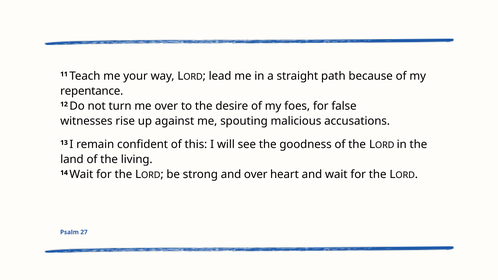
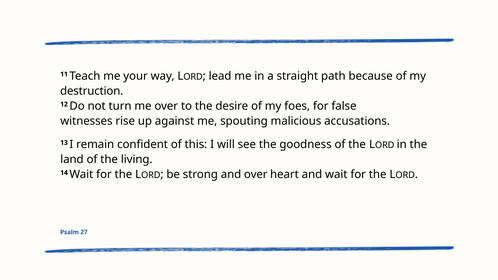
repentance: repentance -> destruction (92, 91)
